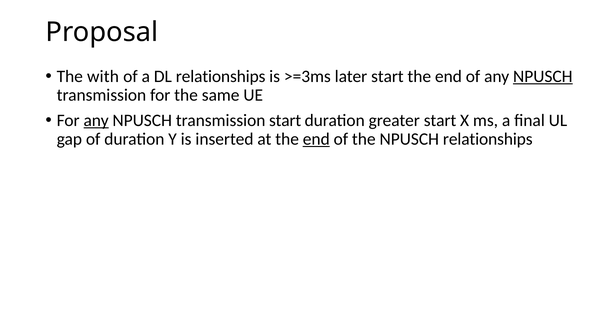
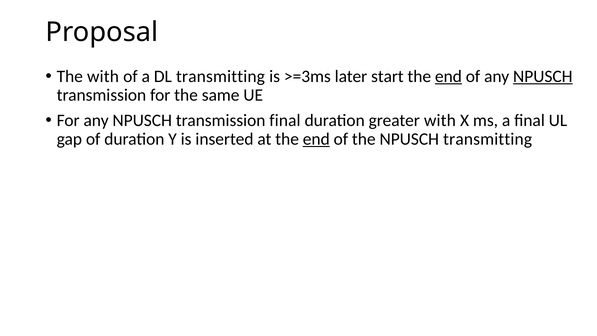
DL relationships: relationships -> transmitting (220, 76)
end underline: none -> present (448, 76)
any underline: present -> none (96, 120)
transmission start: start -> final (285, 120)
greater start: start -> with (440, 120)
NPUSCH relationships: relationships -> transmitting (488, 139)
